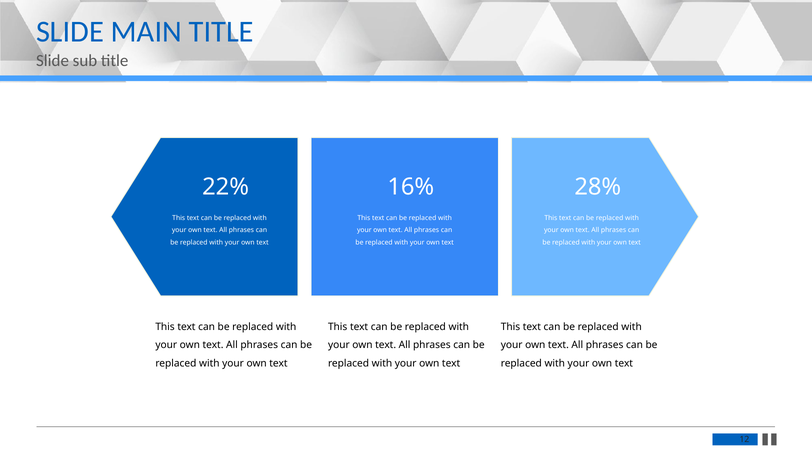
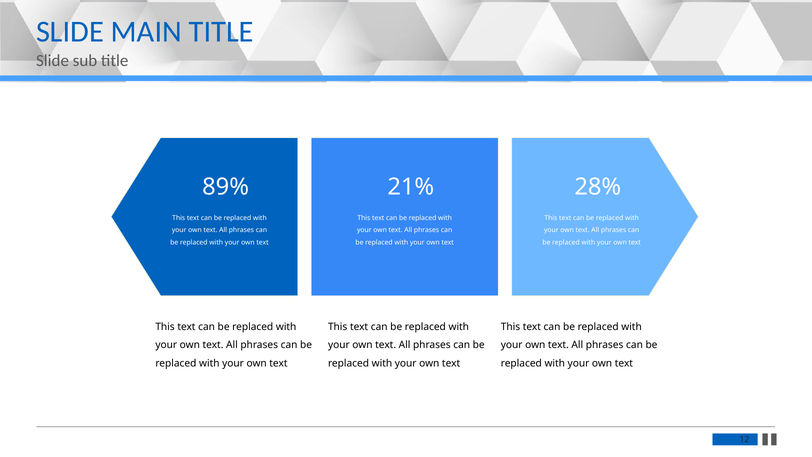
22%: 22% -> 89% (226, 187)
16%: 16% -> 21% (411, 187)
